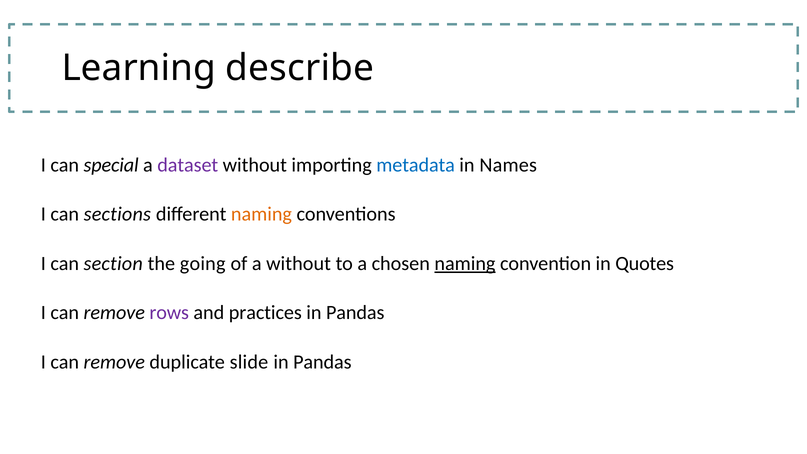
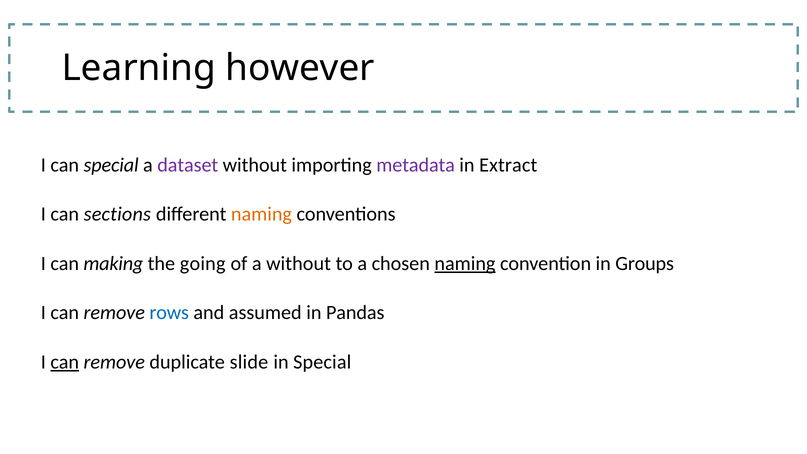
describe: describe -> however (300, 68)
metadata colour: blue -> purple (416, 165)
Names: Names -> Extract (508, 165)
section: section -> making (113, 264)
Quotes: Quotes -> Groups (645, 264)
rows colour: purple -> blue (169, 313)
practices: practices -> assumed (265, 313)
can underline: none -> present (65, 362)
Pandas: Pandas -> Special (322, 362)
